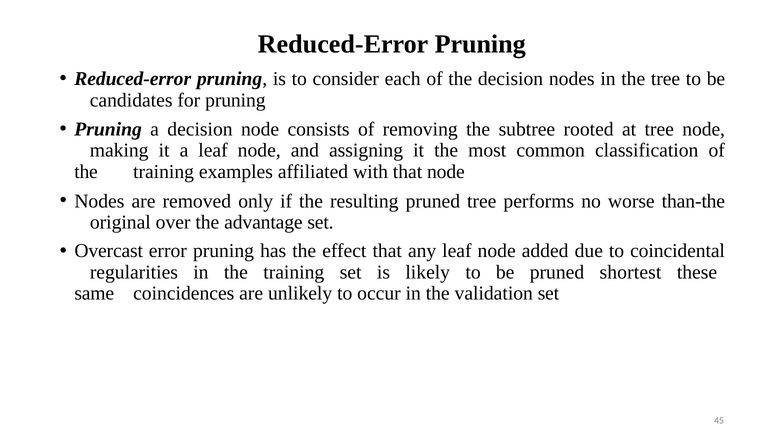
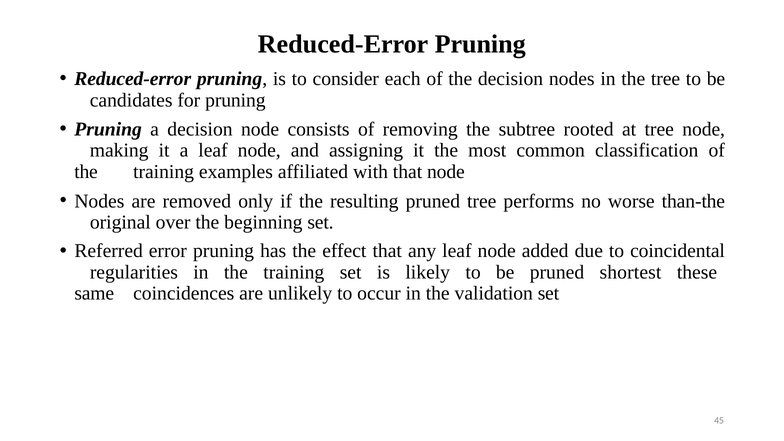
advantage: advantage -> beginning (263, 222)
Overcast: Overcast -> Referred (109, 251)
